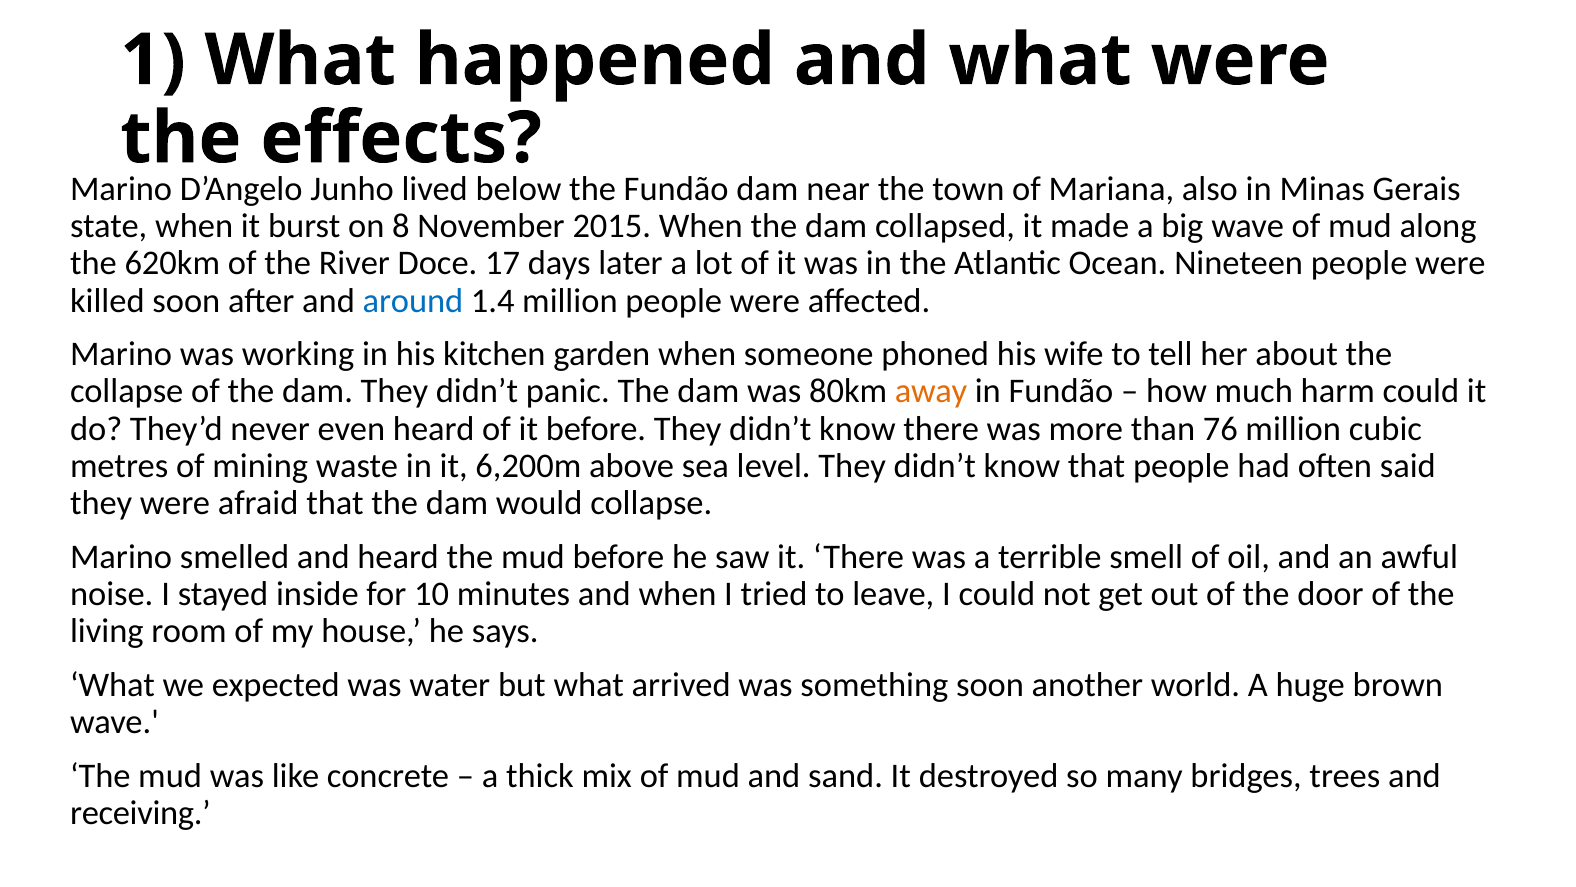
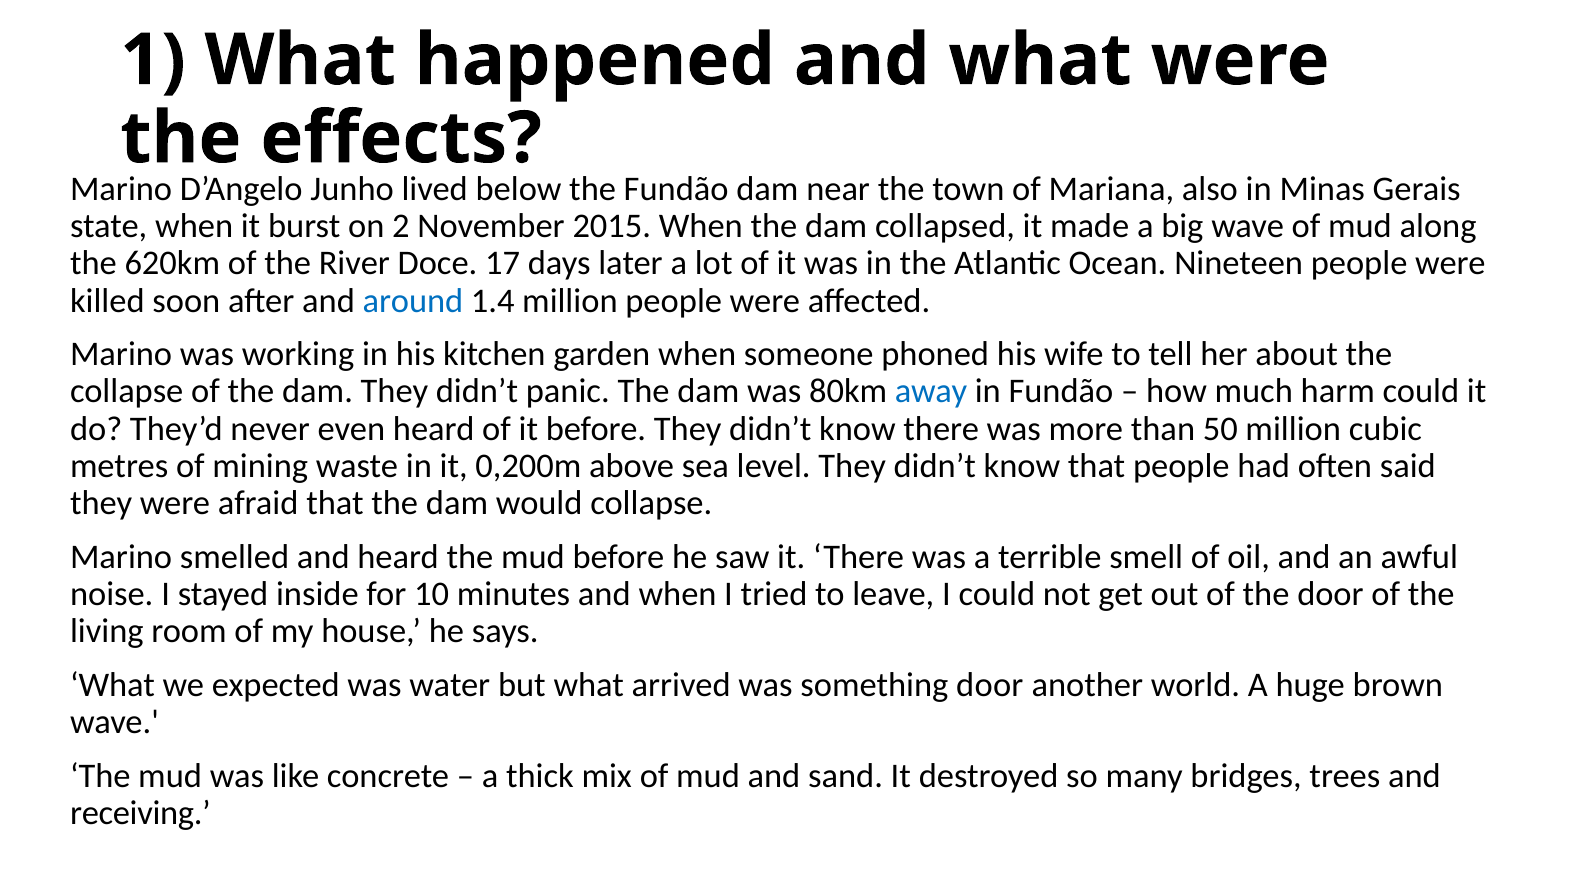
8: 8 -> 2 (401, 226)
away colour: orange -> blue (931, 391)
76: 76 -> 50 (1220, 429)
6,200m: 6,200m -> 0,200m (528, 466)
something soon: soon -> door (990, 685)
